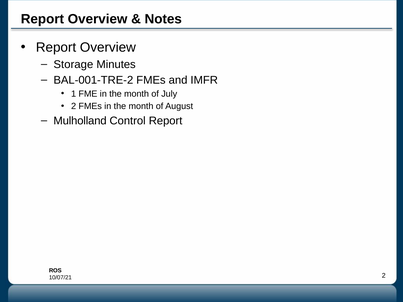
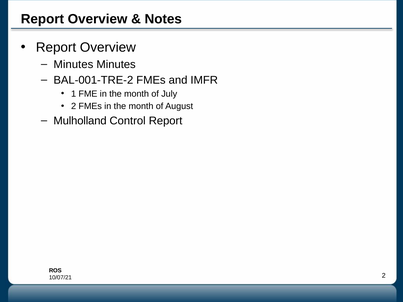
Storage: Storage -> Minutes (73, 64)
